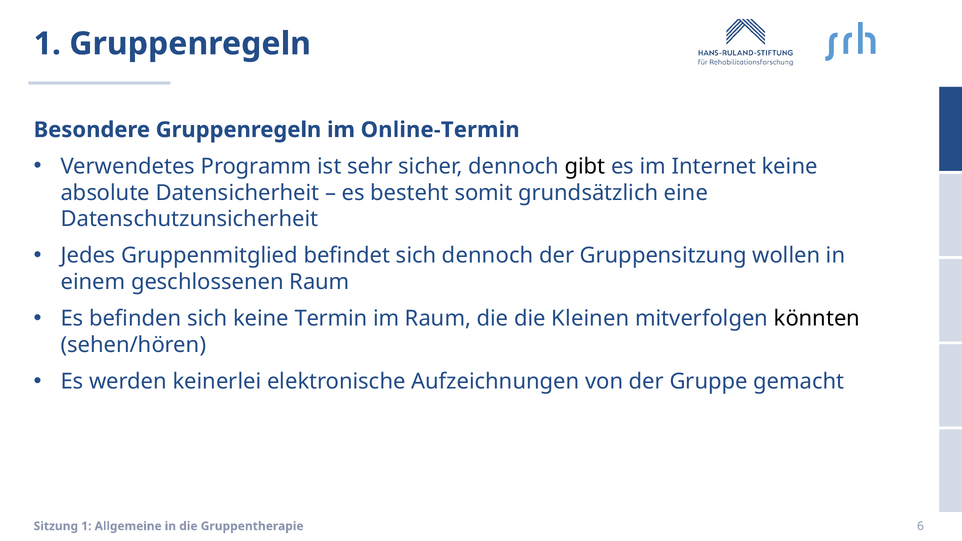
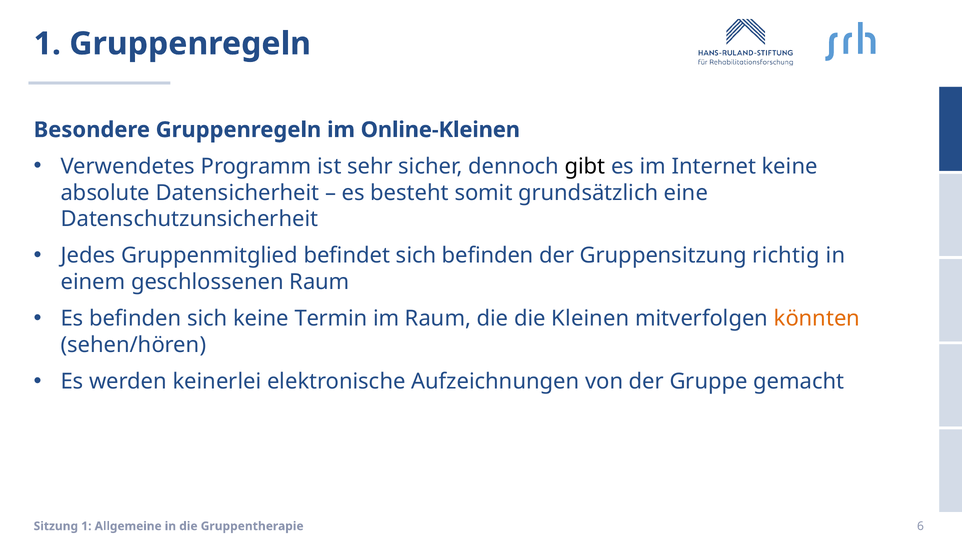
Online-Termin: Online-Termin -> Online-Kleinen (440, 130)
sich dennoch: dennoch -> befinden (488, 256)
wollen: wollen -> richtig (786, 256)
könnten colour: black -> orange (817, 319)
